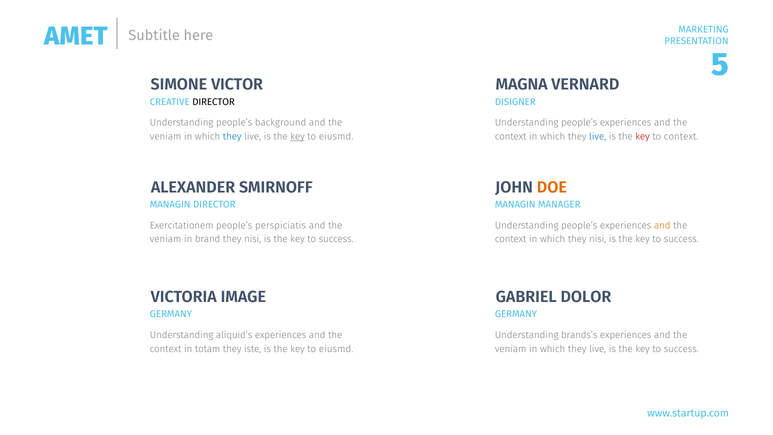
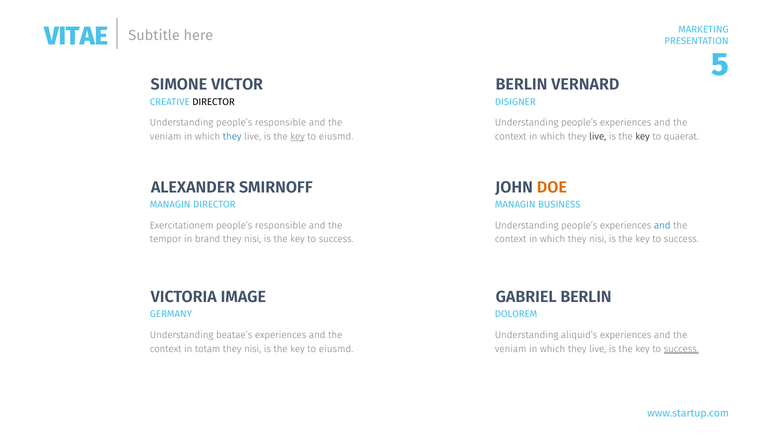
AMET: AMET -> VITAE (76, 36)
MAGNA: MAGNA -> BERLIN (522, 84)
Understanding people’s background: background -> responsible (281, 122)
live colour: blue -> black (598, 136)
key colour: red -> black (643, 136)
to context: context -> quaerat (681, 136)
MANAGER: MANAGER -> BUSINESS (559, 205)
perspiciatis: perspiciatis -> responsible (281, 225)
and colour: orange -> blue (662, 225)
veniam: veniam -> tempor (166, 239)
GABRIEL DOLOR: DOLOR -> BERLIN (586, 297)
GERMANY: GERMANY -> DOLOREM (516, 314)
aliquid’s: aliquid’s -> beatae’s (234, 335)
brands’s: brands’s -> aliquid’s (579, 335)
iste: iste -> nisi (253, 349)
success underline: none -> present (681, 349)
